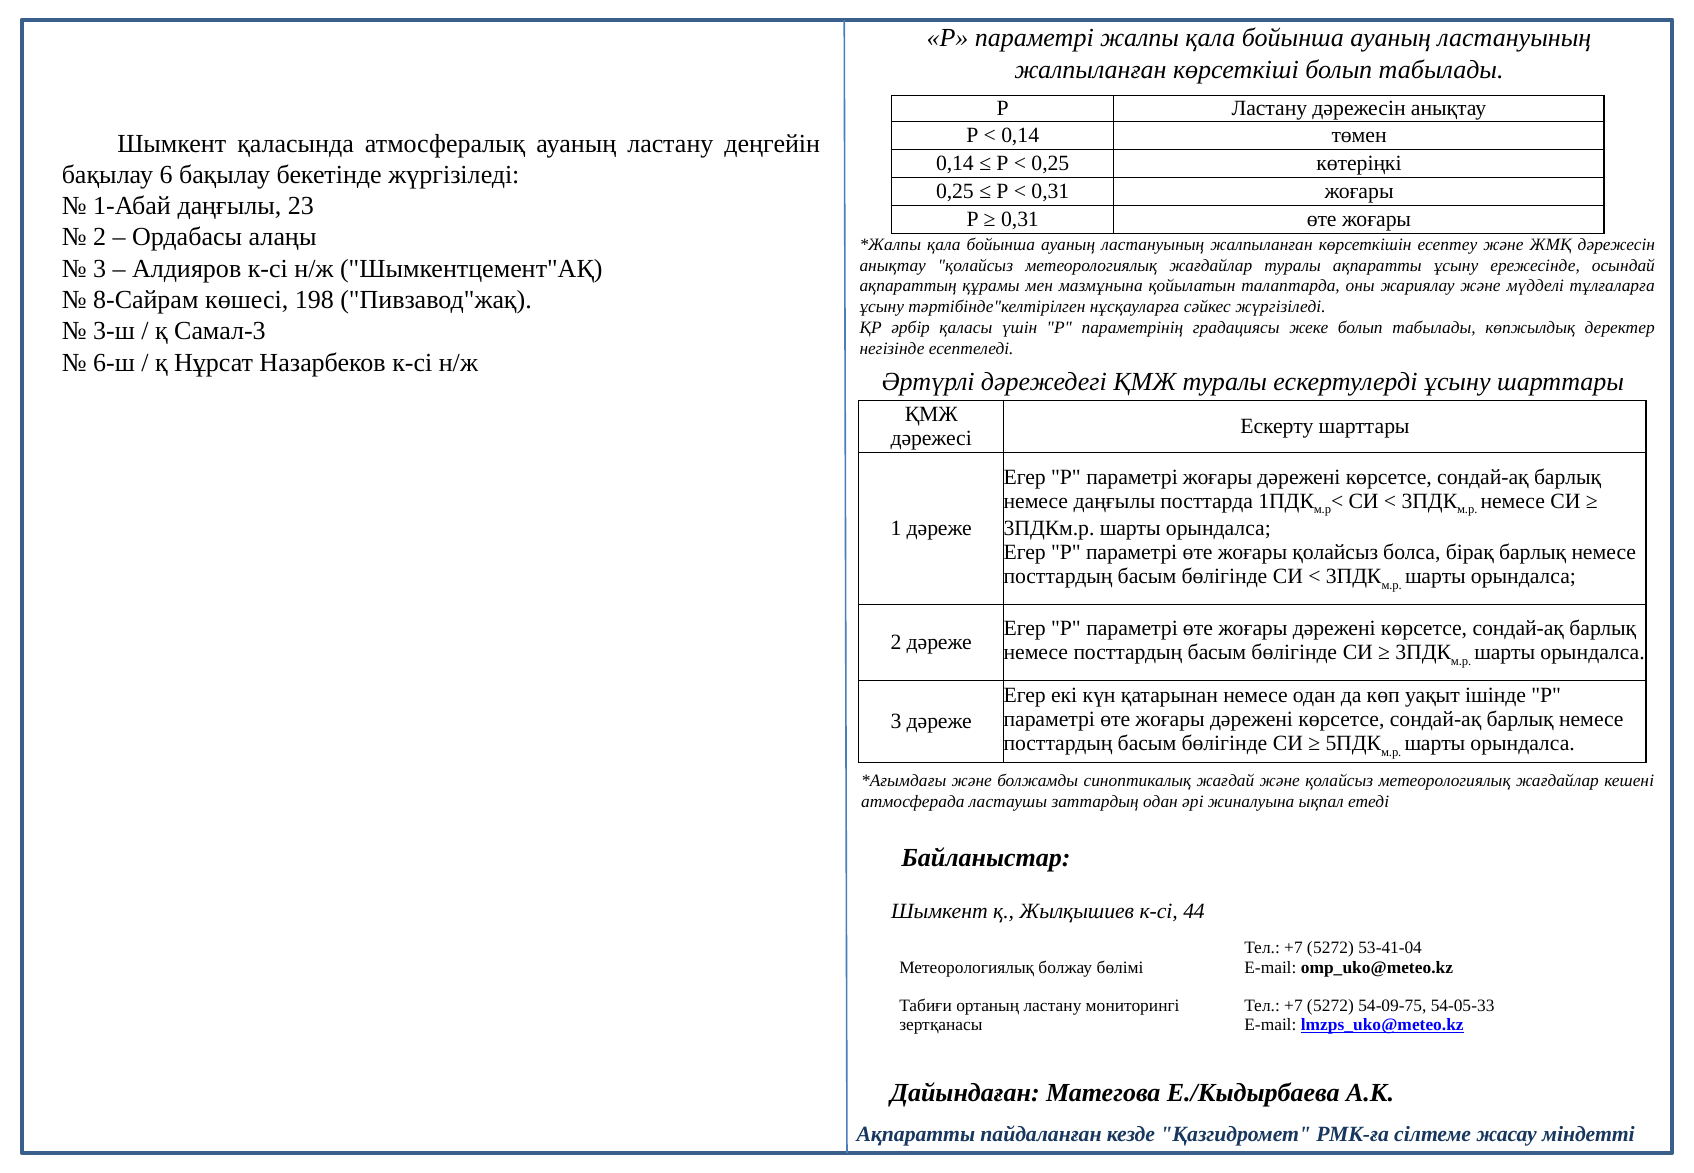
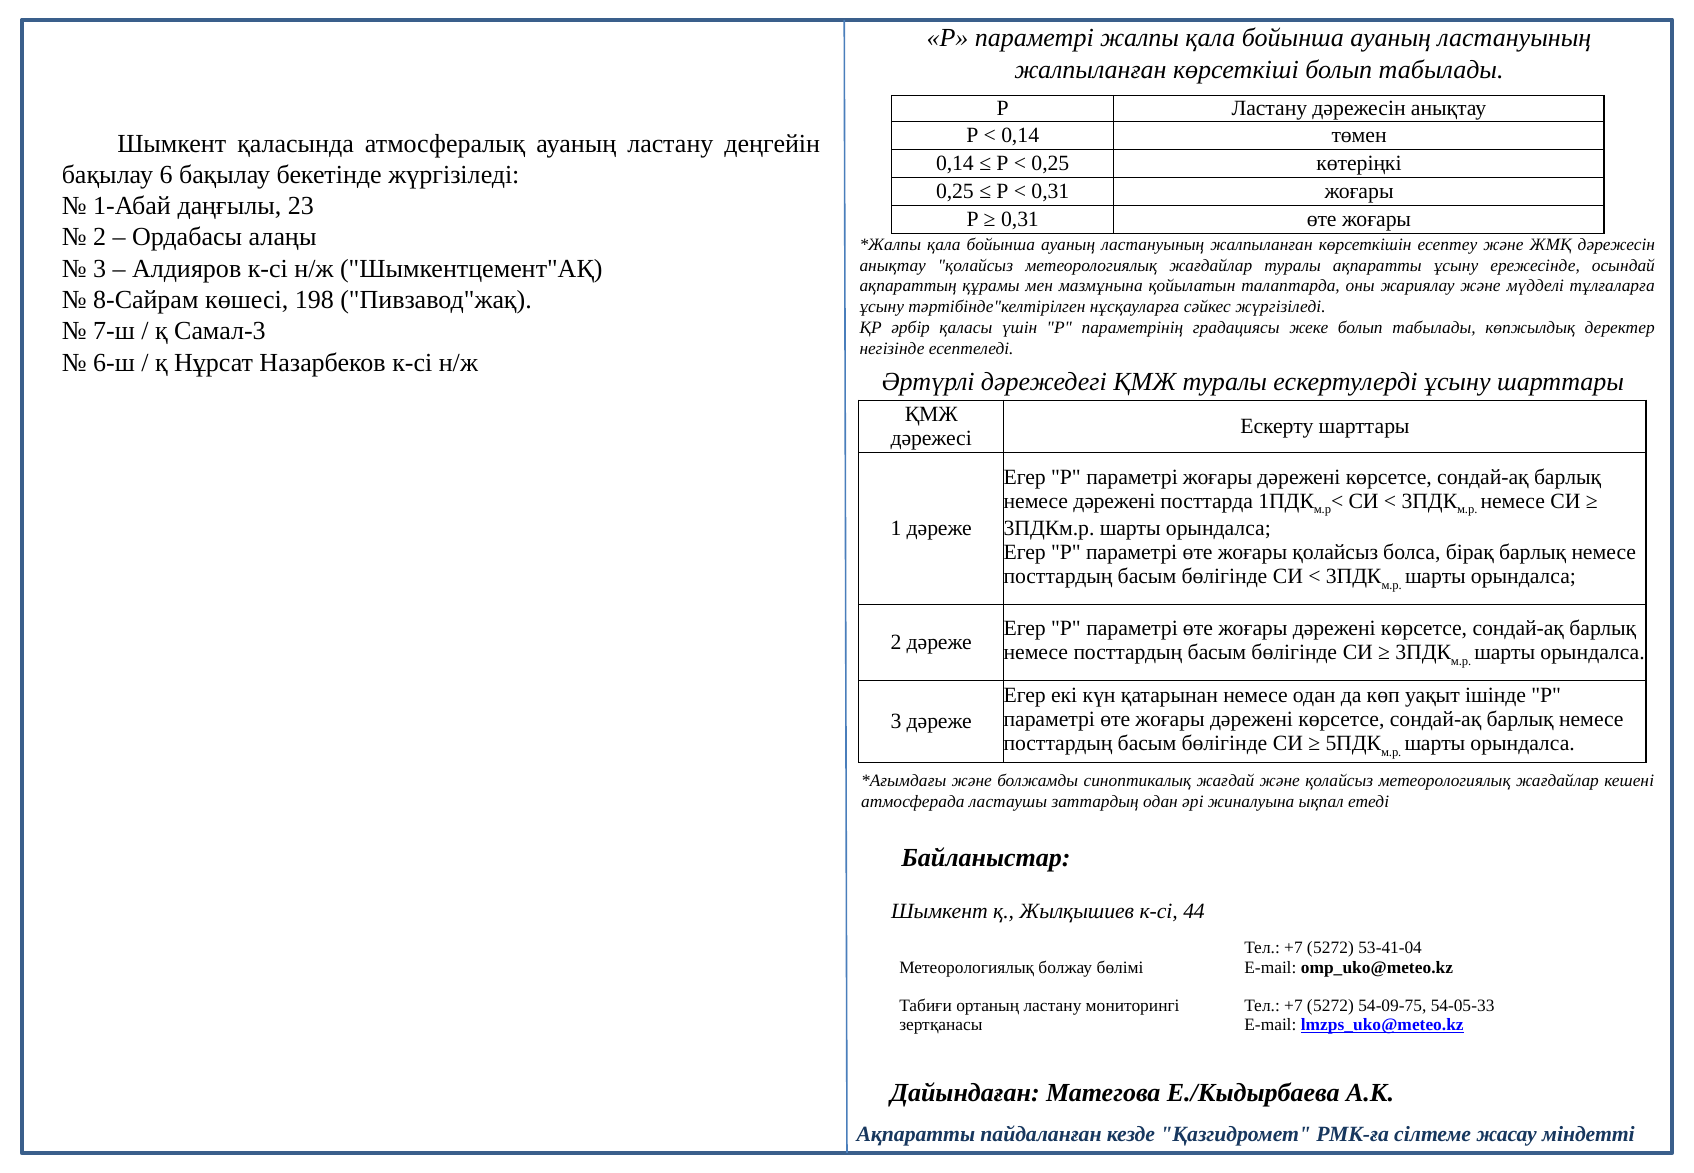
3-ш: 3-ш -> 7-ш (114, 331)
немесе даңғылы: даңғылы -> дәрежені (1114, 501)
